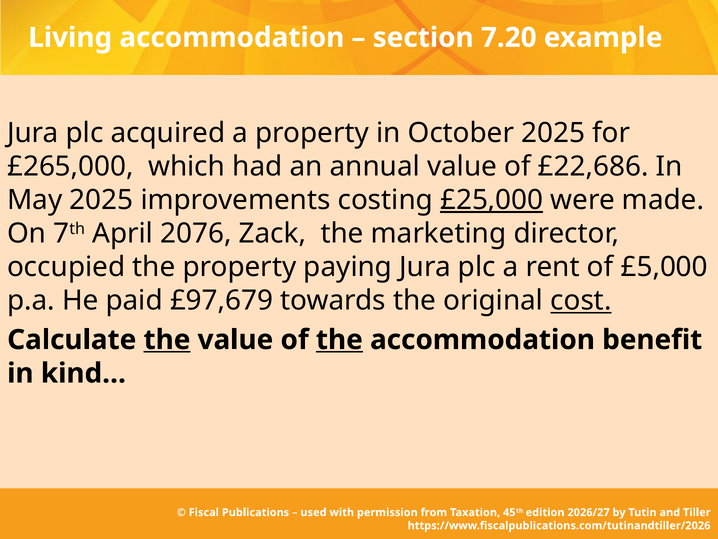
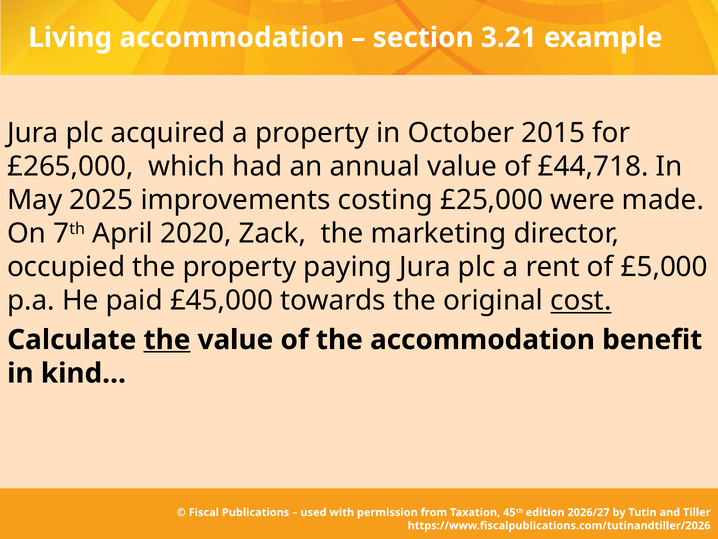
7.20: 7.20 -> 3.21 (509, 38)
October 2025: 2025 -> 2015 (553, 133)
£22,686: £22,686 -> £44,718 (593, 166)
£25,000 underline: present -> none (492, 200)
2076: 2076 -> 2020 (196, 233)
£97,679: £97,679 -> £45,000 (222, 300)
the underline: present -> none (339, 340)
